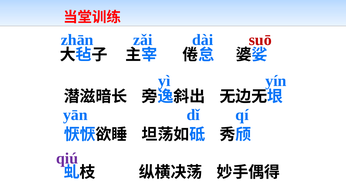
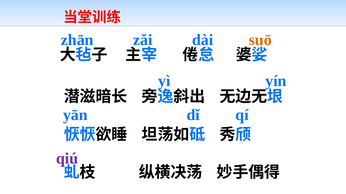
suō colour: red -> orange (260, 40)
